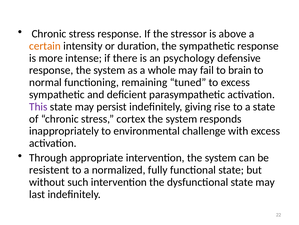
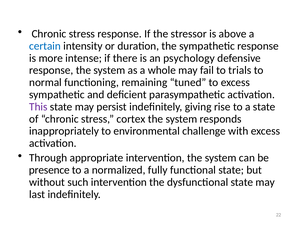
certain colour: orange -> blue (45, 46)
brain: brain -> trials (240, 70)
resistent: resistent -> presence (49, 169)
